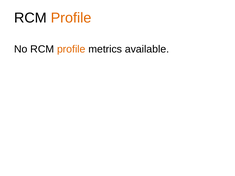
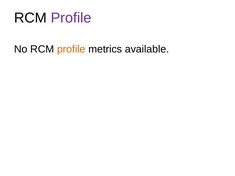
Profile colour: orange -> purple (71, 18)
